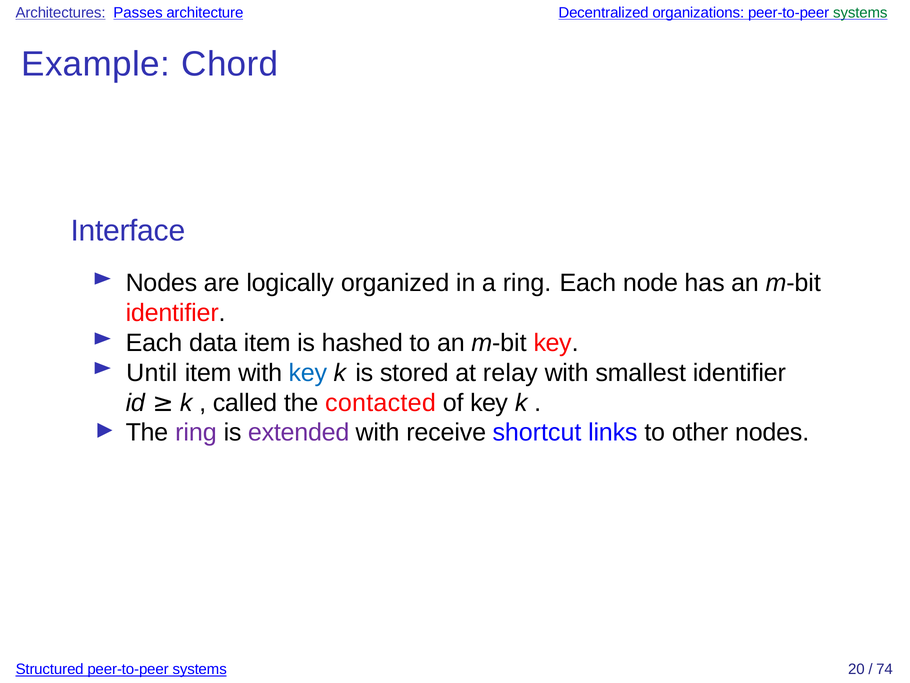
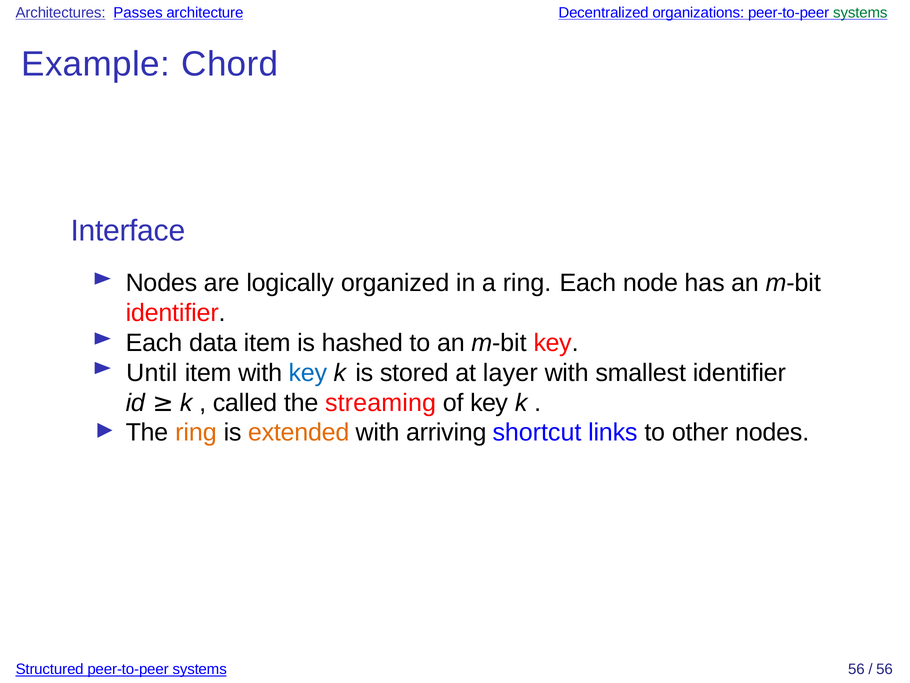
relay: relay -> layer (510, 373)
contacted: contacted -> streaming (381, 403)
ring colour: purple -> orange (196, 433)
extended colour: purple -> orange (299, 433)
receive: receive -> arriving (446, 433)
systems 20: 20 -> 56 (856, 669)
74: 74 -> 56 (884, 669)
